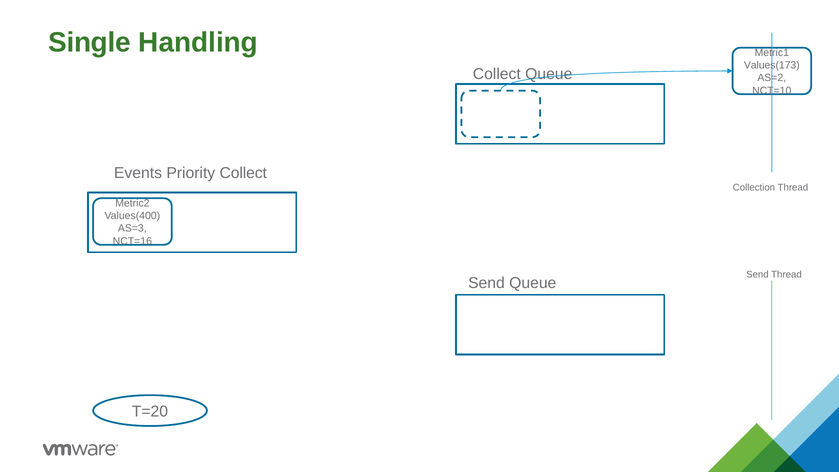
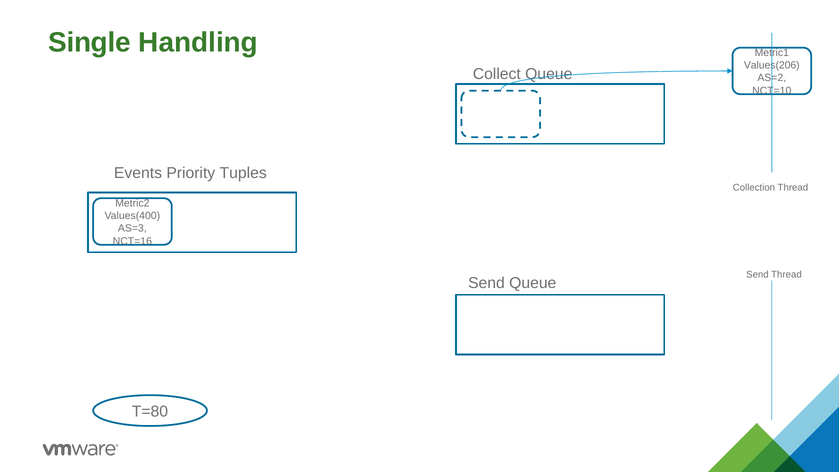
Values(173: Values(173 -> Values(206 (772, 65)
Priority Collect: Collect -> Tuples (243, 173)
T=20: T=20 -> T=80 (150, 412)
